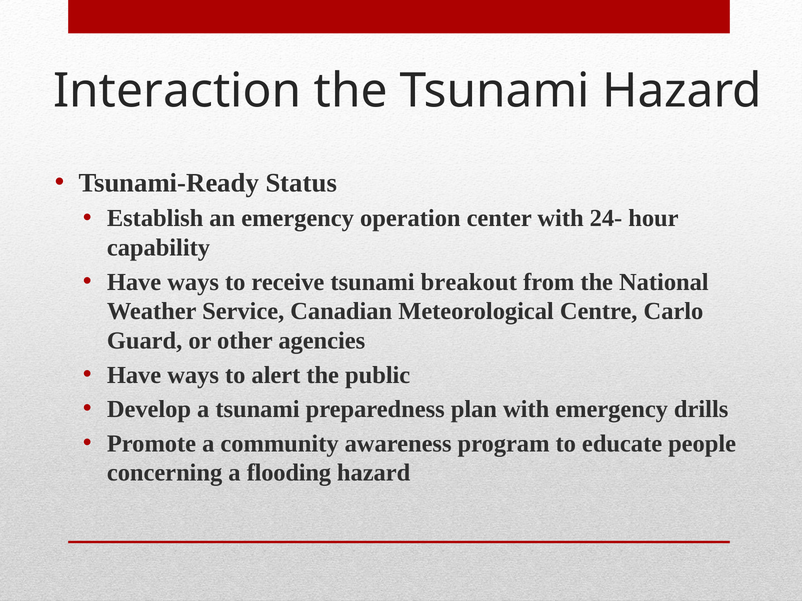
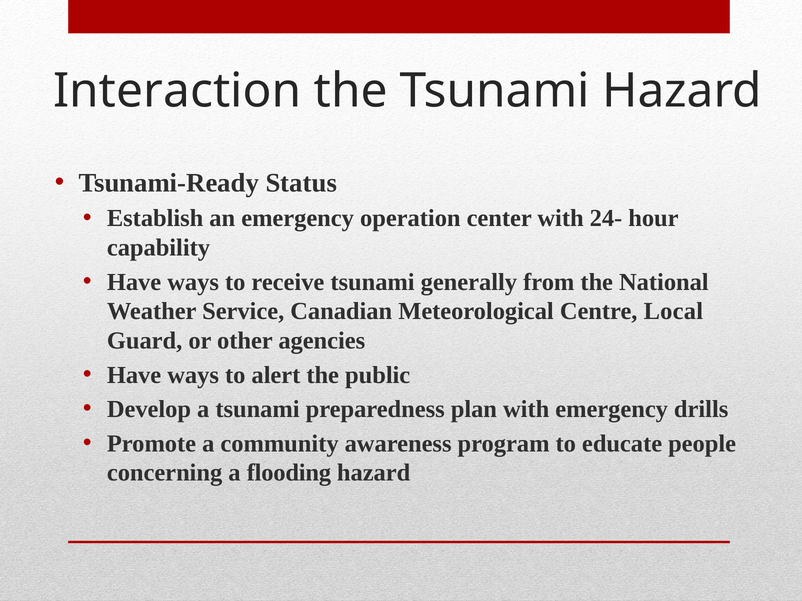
breakout: breakout -> generally (469, 282)
Carlo: Carlo -> Local (673, 312)
